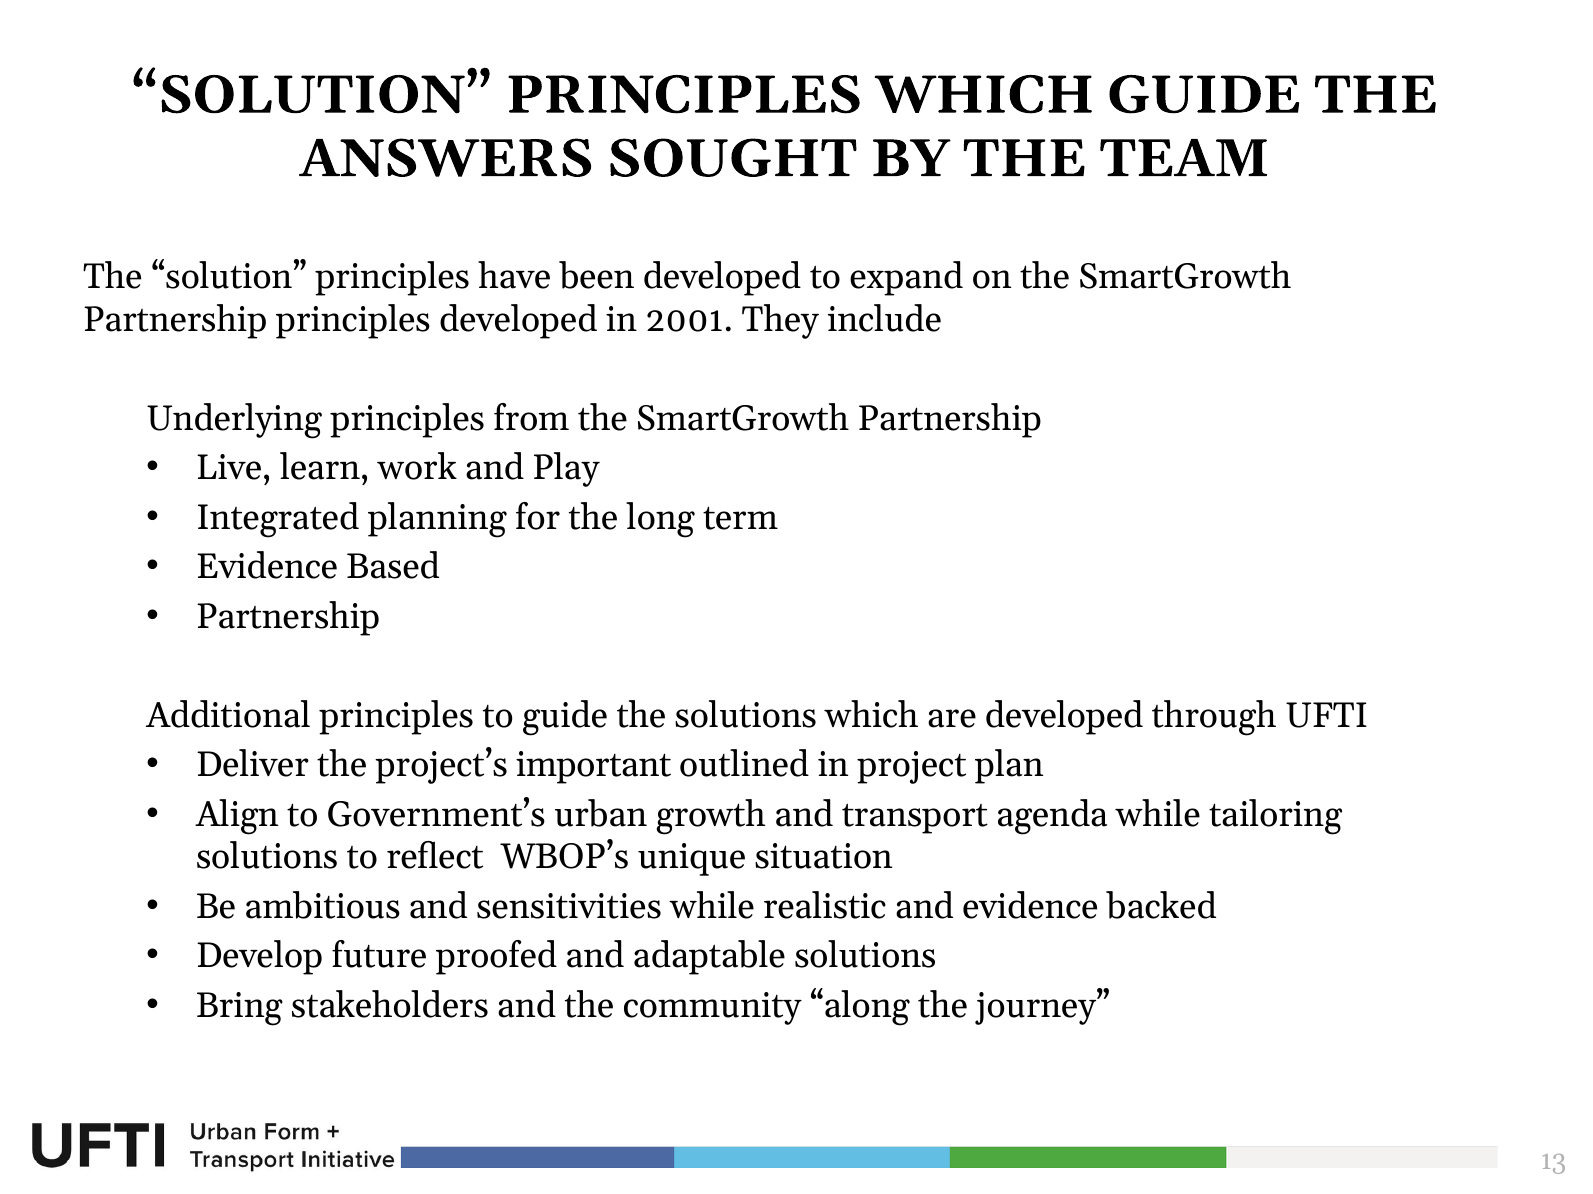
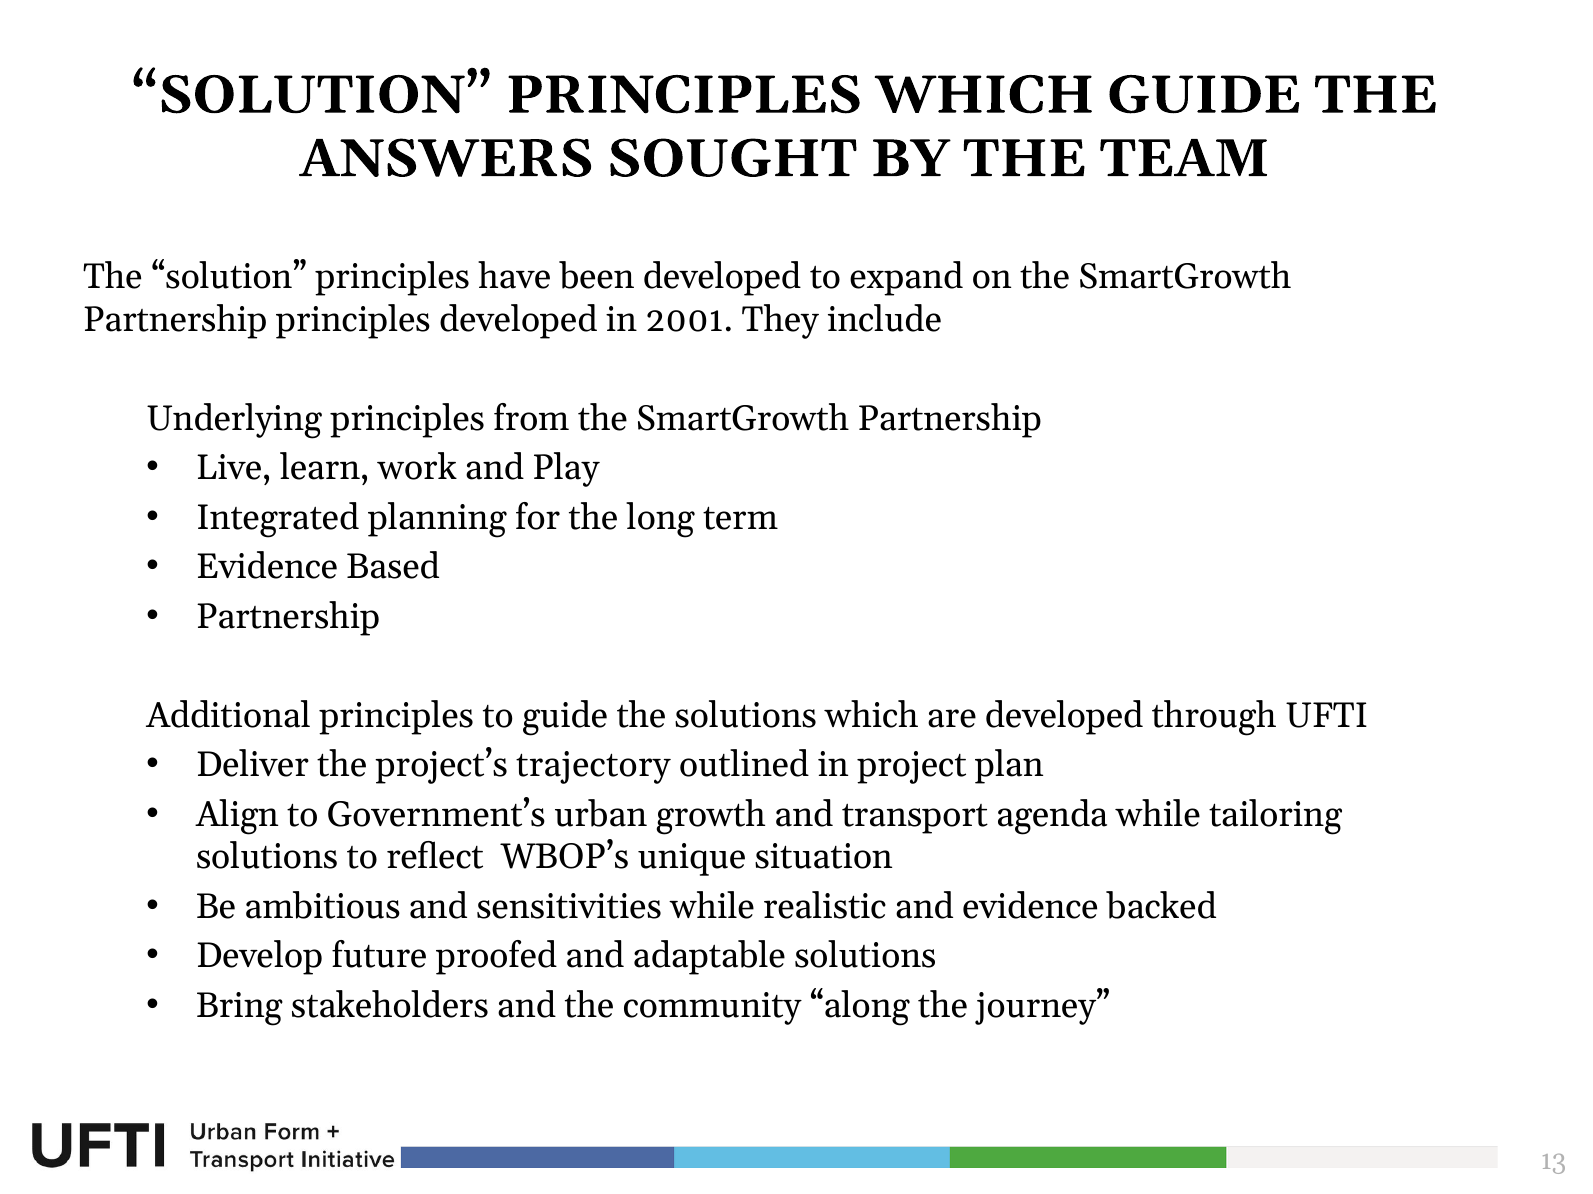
important: important -> trajectory (593, 766)
